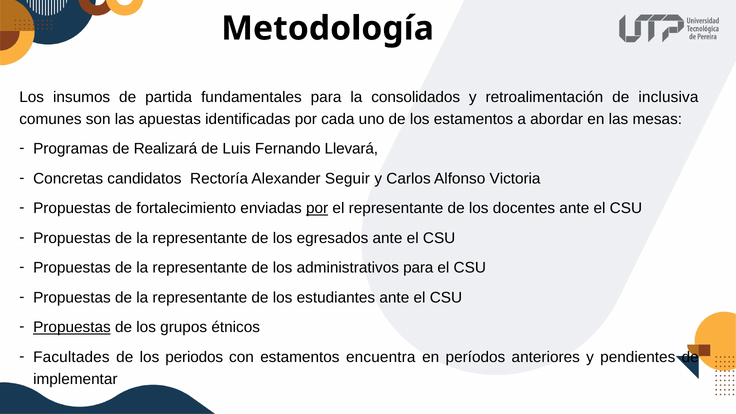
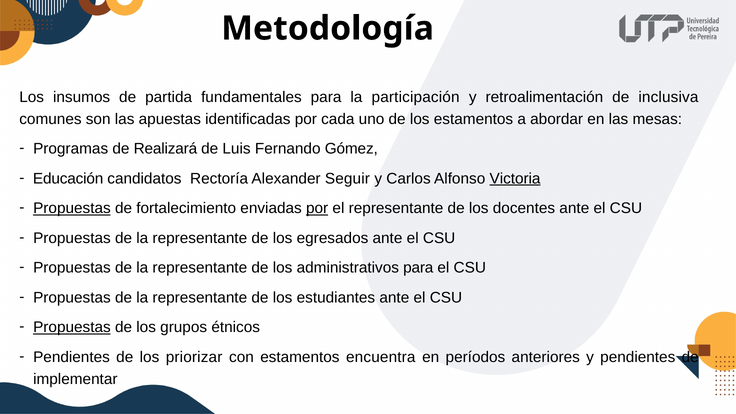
consolidados: consolidados -> participación (416, 97)
Llevará: Llevará -> Gómez (351, 149)
Concretas: Concretas -> Educación (68, 179)
Victoria underline: none -> present (515, 179)
Propuestas underline: none -> present (72, 208)
Facultades: Facultades -> Pendientes (71, 357)
periodos: periodos -> priorizar (194, 357)
